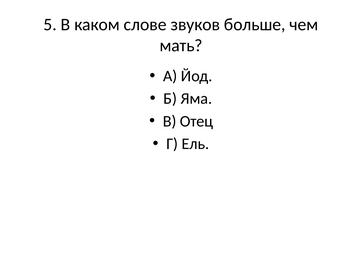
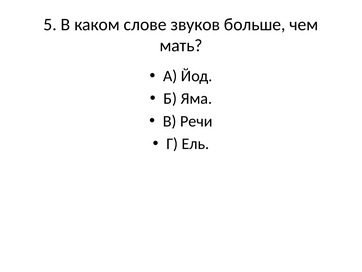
Отец: Отец -> Речи (196, 121)
